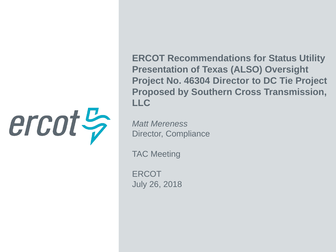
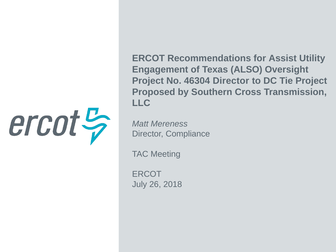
Status: Status -> Assist (283, 58)
Presentation: Presentation -> Engagement (160, 70)
